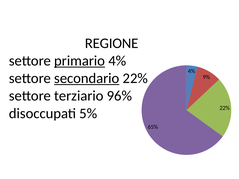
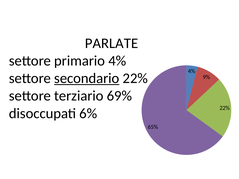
REGIONE: REGIONE -> PARLATE (112, 43)
primario underline: present -> none (80, 61)
96%: 96% -> 69% (119, 96)
5%: 5% -> 6% (88, 114)
